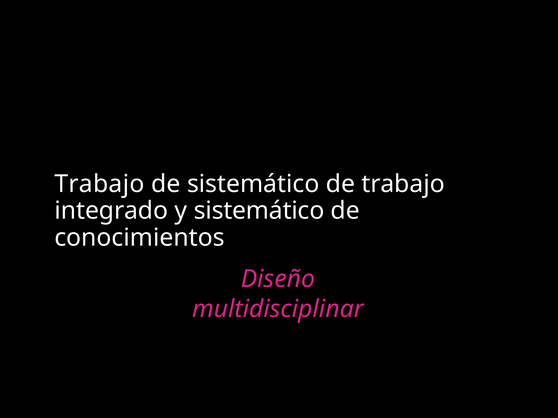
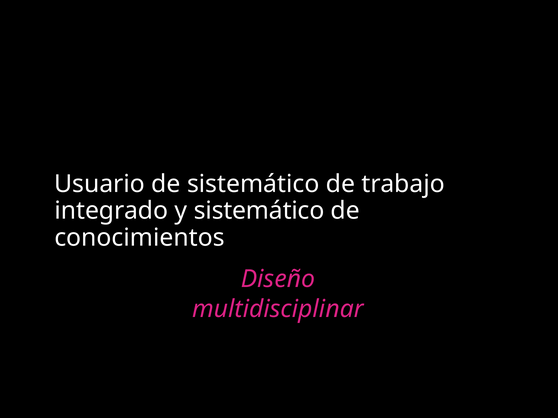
Trabajo: Trabajo -> Usuario (100, 184)
